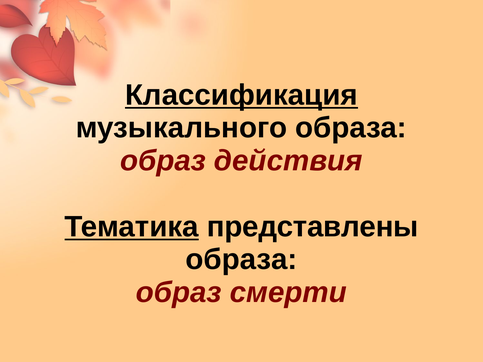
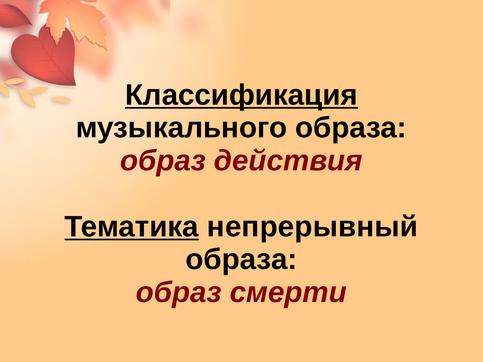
представлены: представлены -> непрерывный (313, 227)
